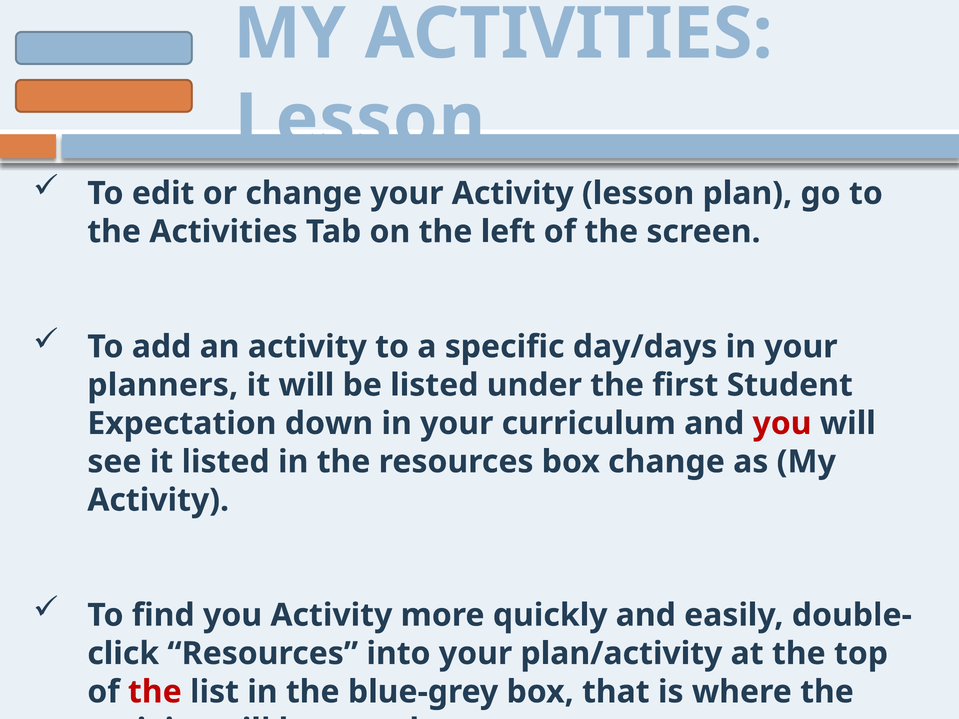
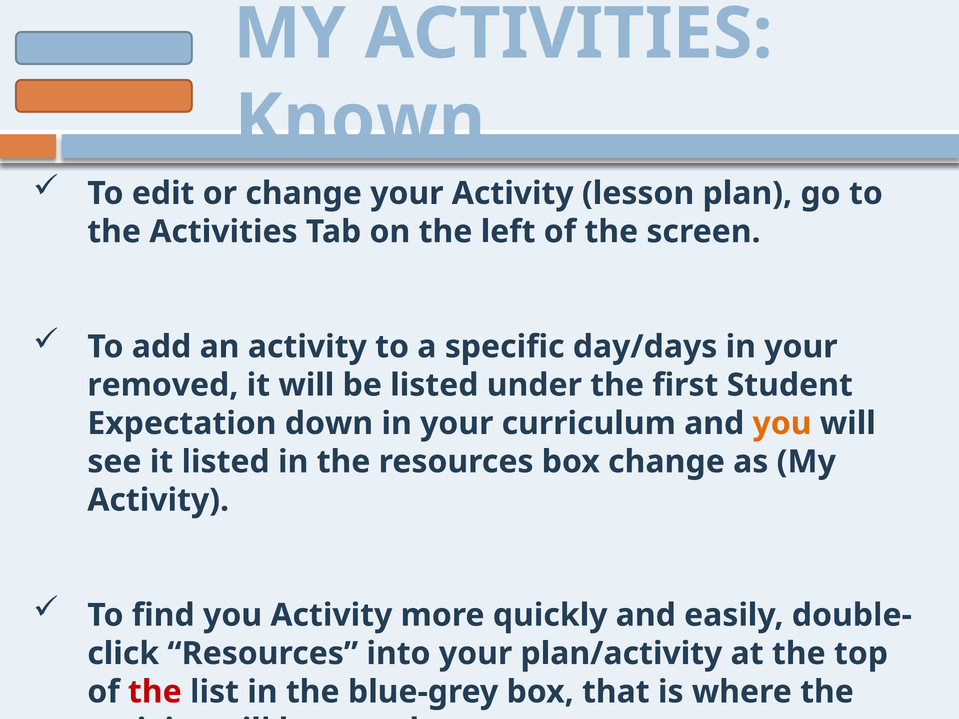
Lesson: Lesson -> Known (360, 120)
planners: planners -> removed (163, 385)
you colour: red -> orange (782, 424)
